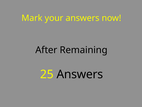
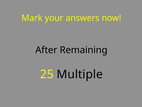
25 Answers: Answers -> Multiple (80, 74)
